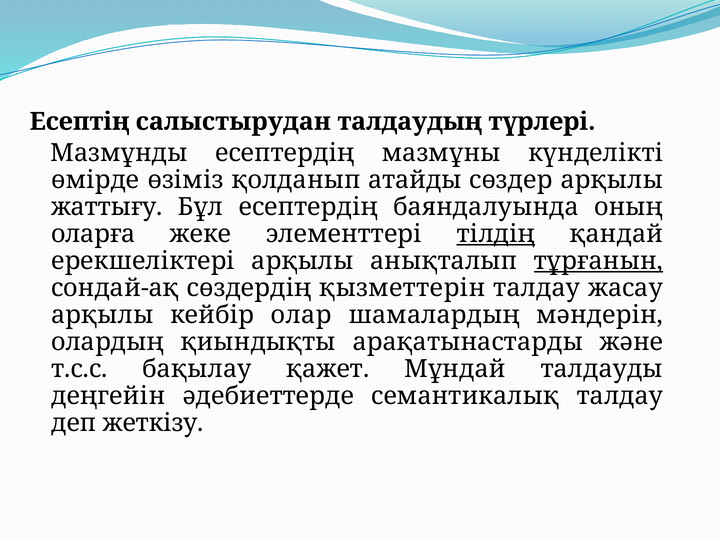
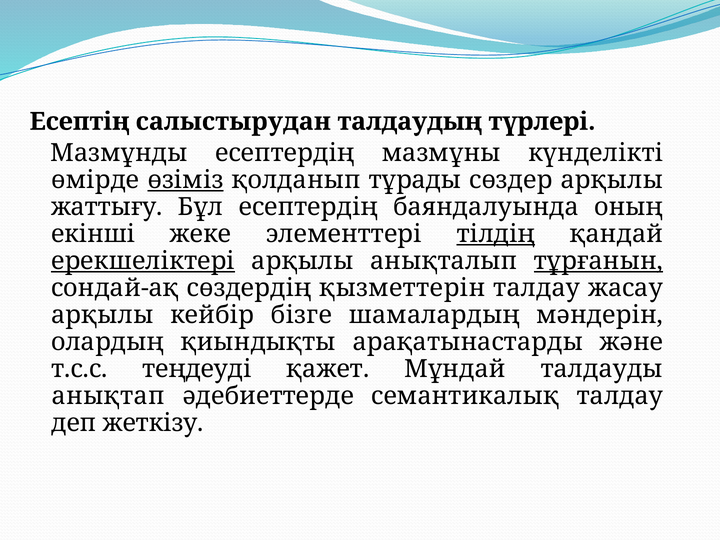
өзіміз underline: none -> present (186, 180)
атайды: атайды -> тұрады (415, 180)
оларға: оларға -> екінші (93, 234)
ерекшеліктері underline: none -> present (143, 261)
олар: олар -> бізге (301, 315)
бақылау: бақылау -> теңдеуді (197, 369)
деңгейін: деңгейін -> анықтап (108, 396)
